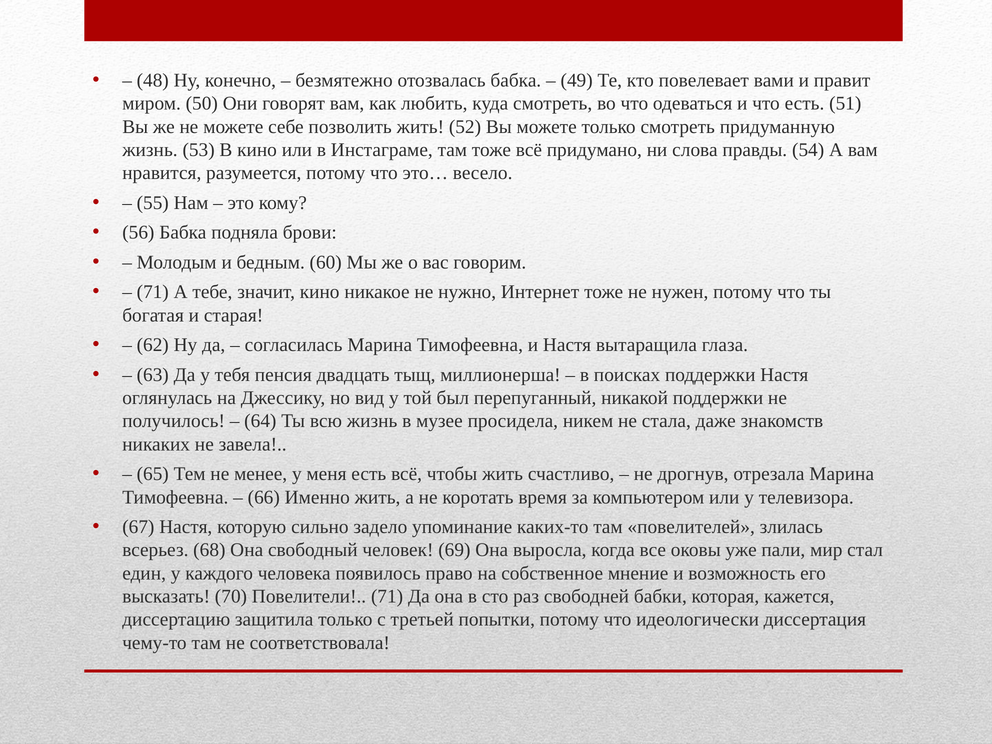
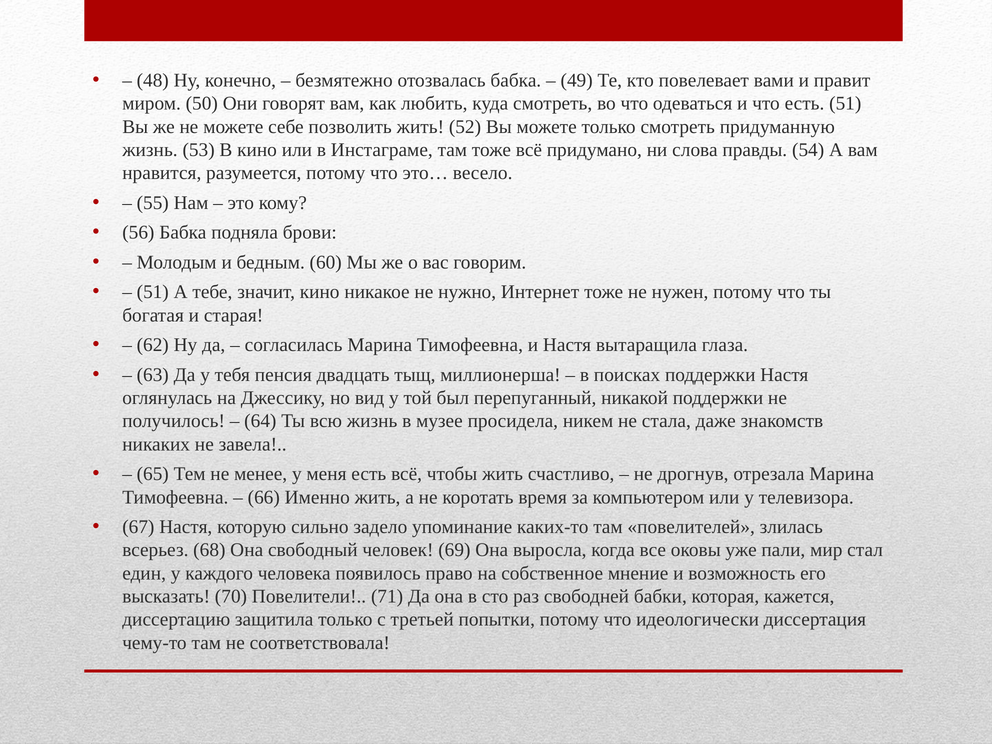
71: 71 -> 51 (153, 292)
